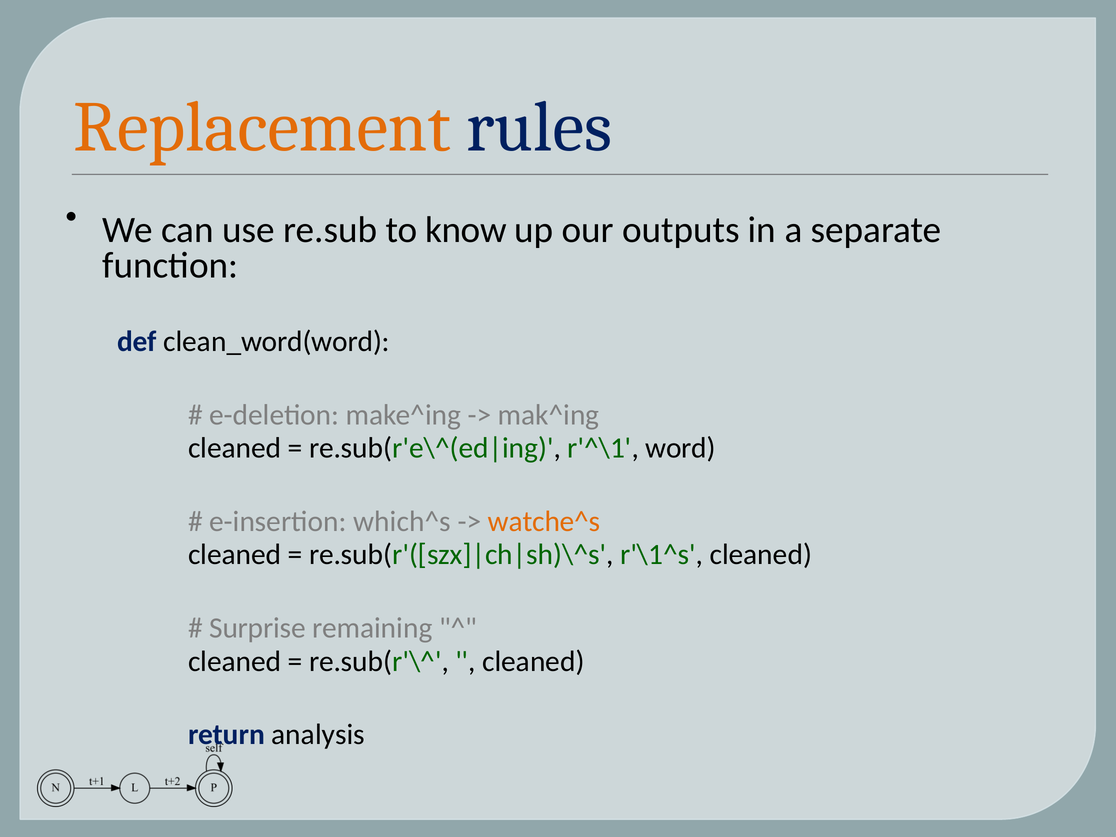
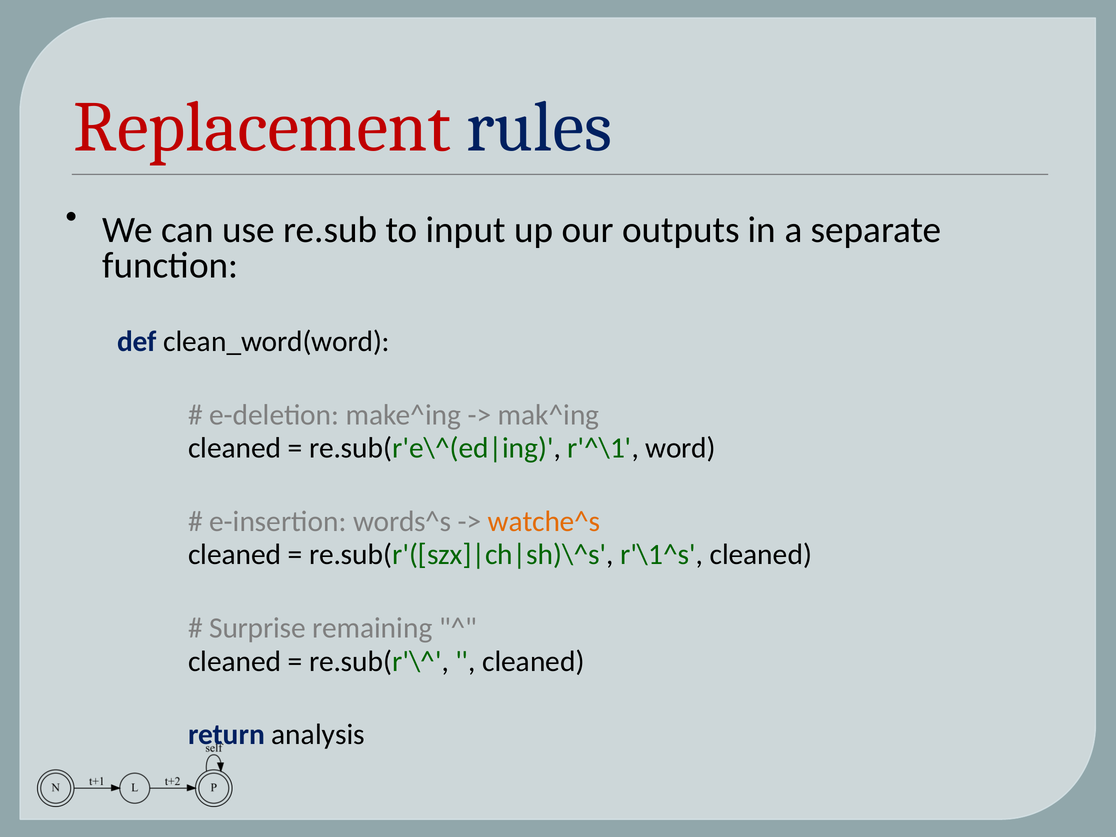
Replacement colour: orange -> red (262, 127)
know: know -> input (466, 230)
which^s: which^s -> words^s (402, 522)
